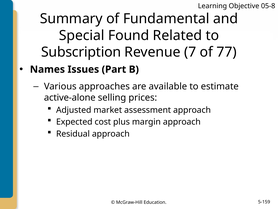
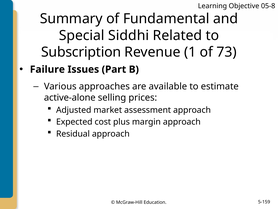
Found: Found -> Siddhi (129, 35)
7: 7 -> 1 (190, 52)
77: 77 -> 73 (227, 52)
Names: Names -> Failure (47, 69)
